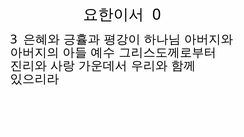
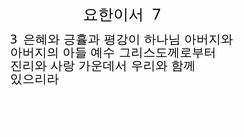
0: 0 -> 7 (157, 15)
